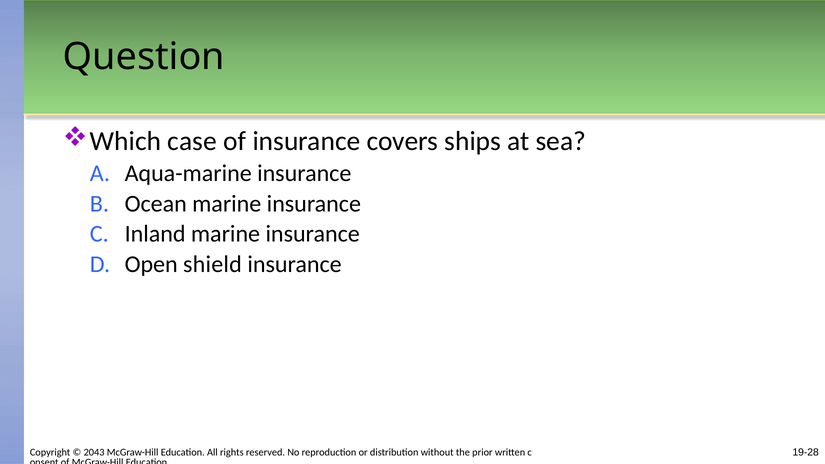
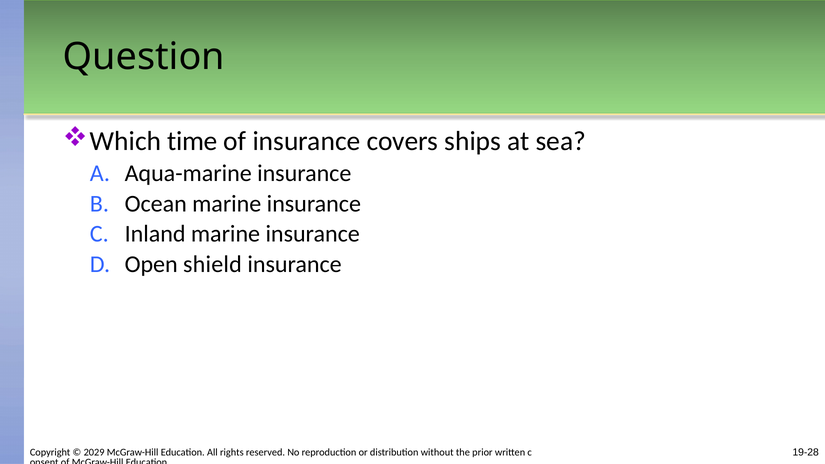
case: case -> time (192, 141)
2043: 2043 -> 2029 (94, 452)
